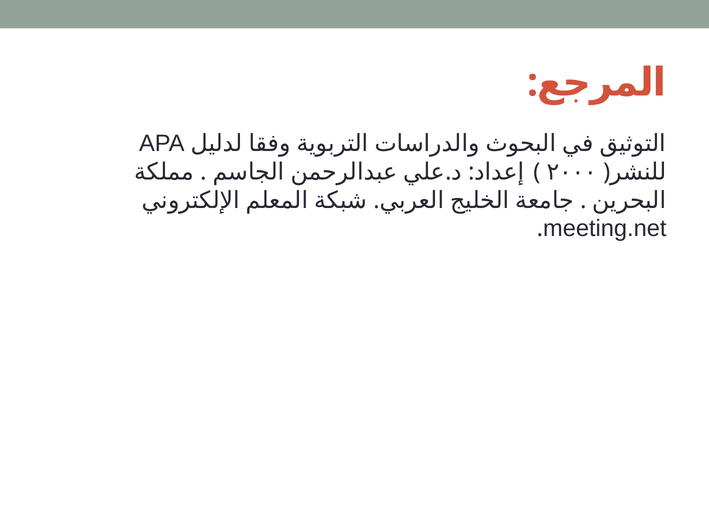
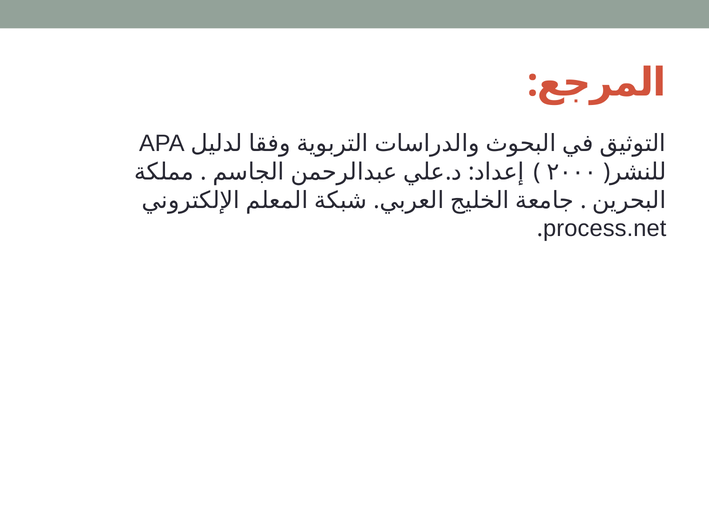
meeting.net: meeting.net -> process.net (605, 229)
